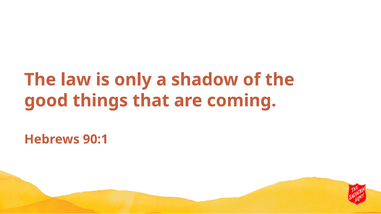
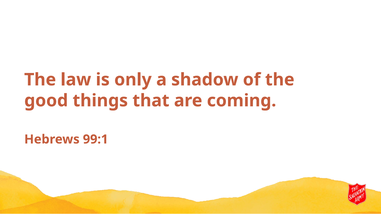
90:1: 90:1 -> 99:1 (96, 140)
